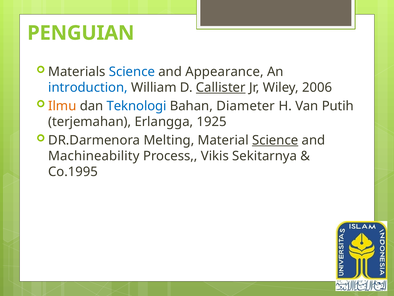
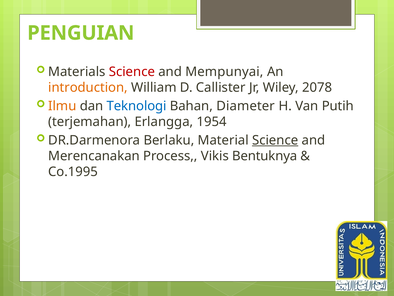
Science colour: blue -> red (132, 72)
Appearance: Appearance -> Mempunyai (224, 72)
introduction colour: blue -> orange (88, 87)
Callister underline: present -> none (221, 87)
2006: 2006 -> 2078 (317, 87)
1925: 1925 -> 1954 (212, 122)
Melting: Melting -> Berlaku (169, 140)
Machineability: Machineability -> Merencanakan (94, 156)
Sekitarnya: Sekitarnya -> Bentuknya (265, 156)
